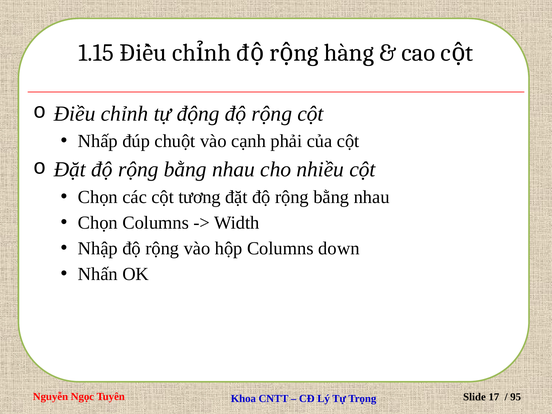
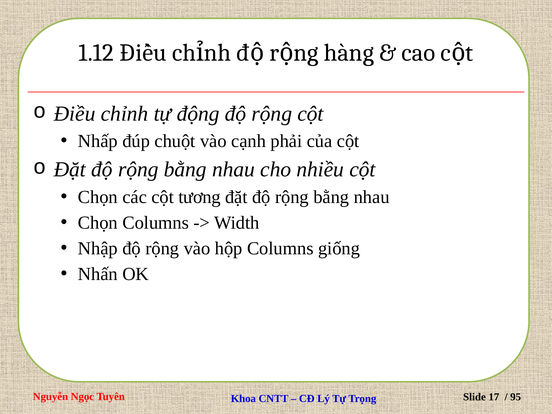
1.15: 1.15 -> 1.12 (96, 53)
down: down -> giống (339, 248)
